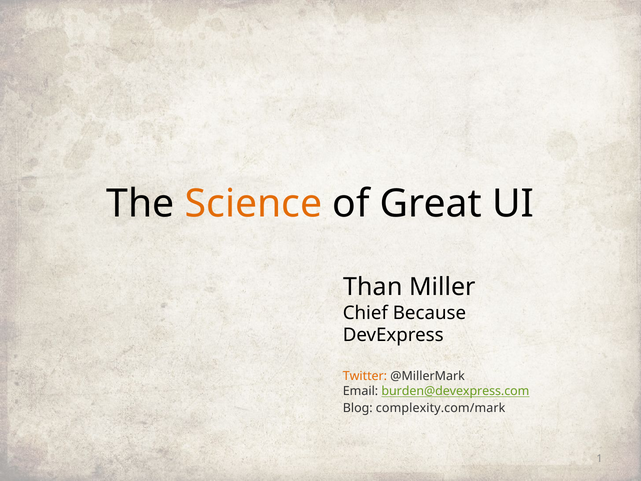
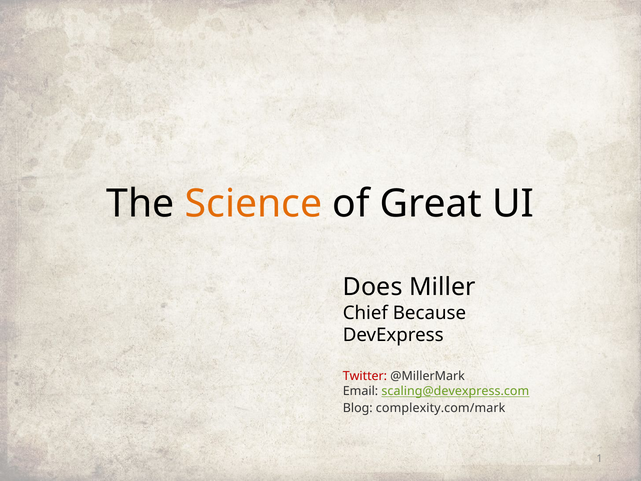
Than: Than -> Does (373, 287)
Twitter colour: orange -> red (365, 376)
burden@devexpress.com: burden@devexpress.com -> scaling@devexpress.com (455, 391)
